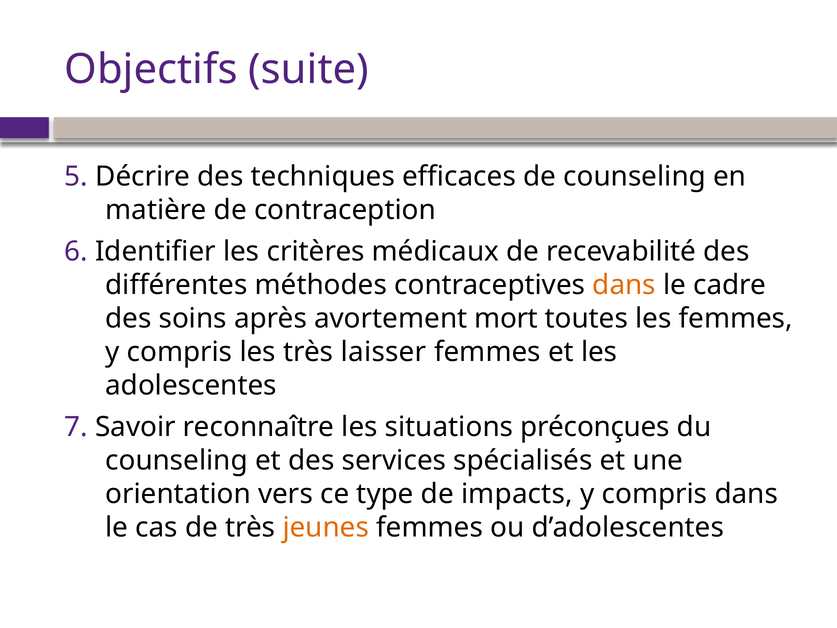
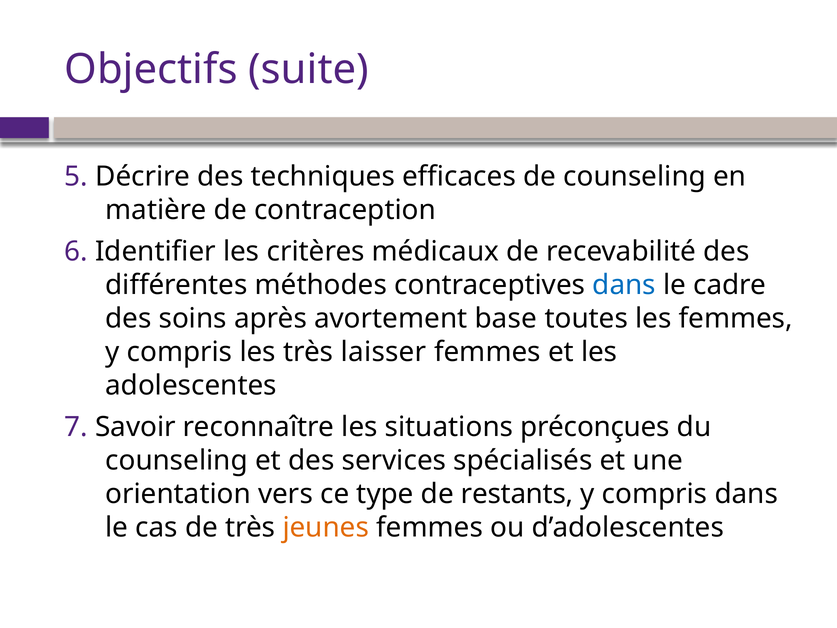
dans colour: orange -> blue (624, 285)
mort: mort -> base (506, 318)
impacts: impacts -> restants (517, 494)
